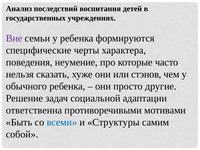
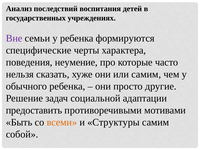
или стэнов: стэнов -> самим (146, 74)
ответственна: ответственна -> предоставить (34, 110)
всеми colour: blue -> orange (62, 122)
